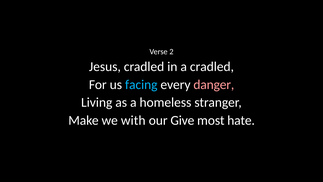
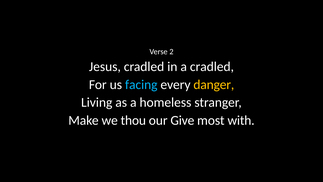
danger colour: pink -> yellow (214, 84)
with: with -> thou (133, 120)
hate: hate -> with (241, 120)
